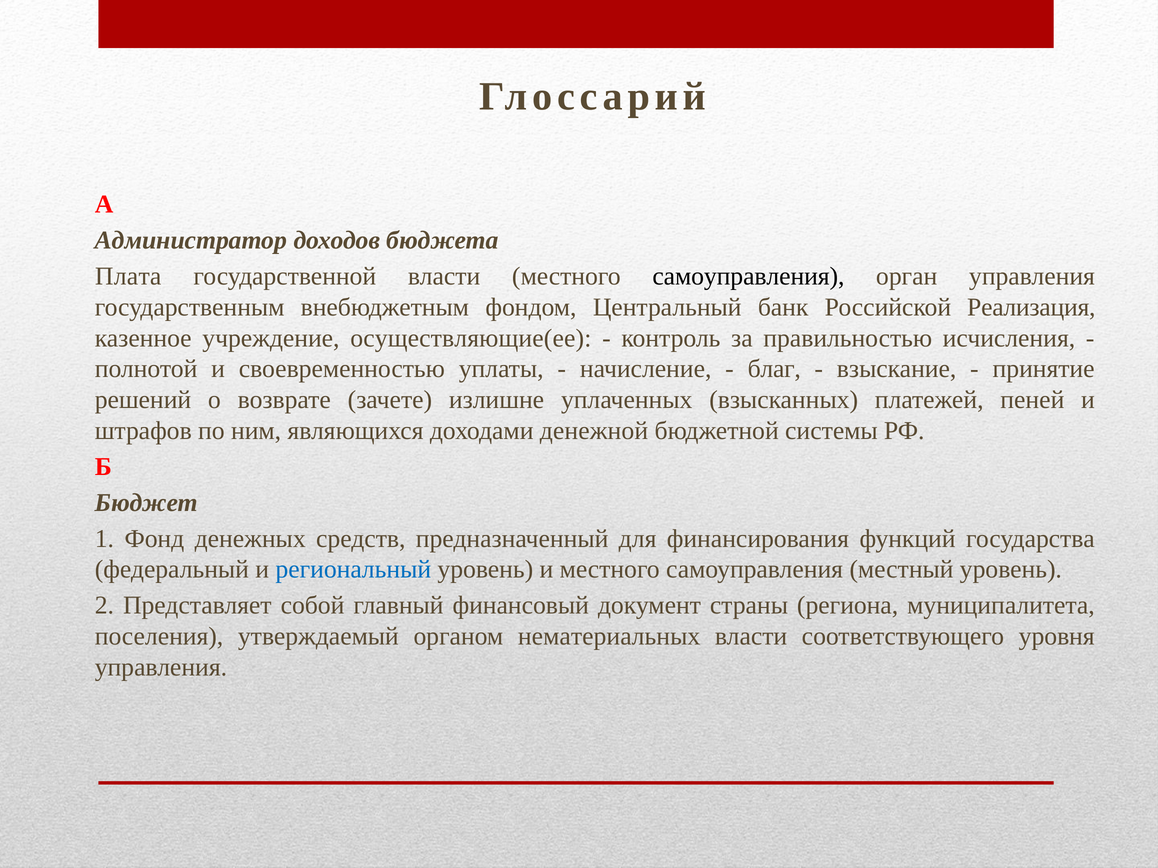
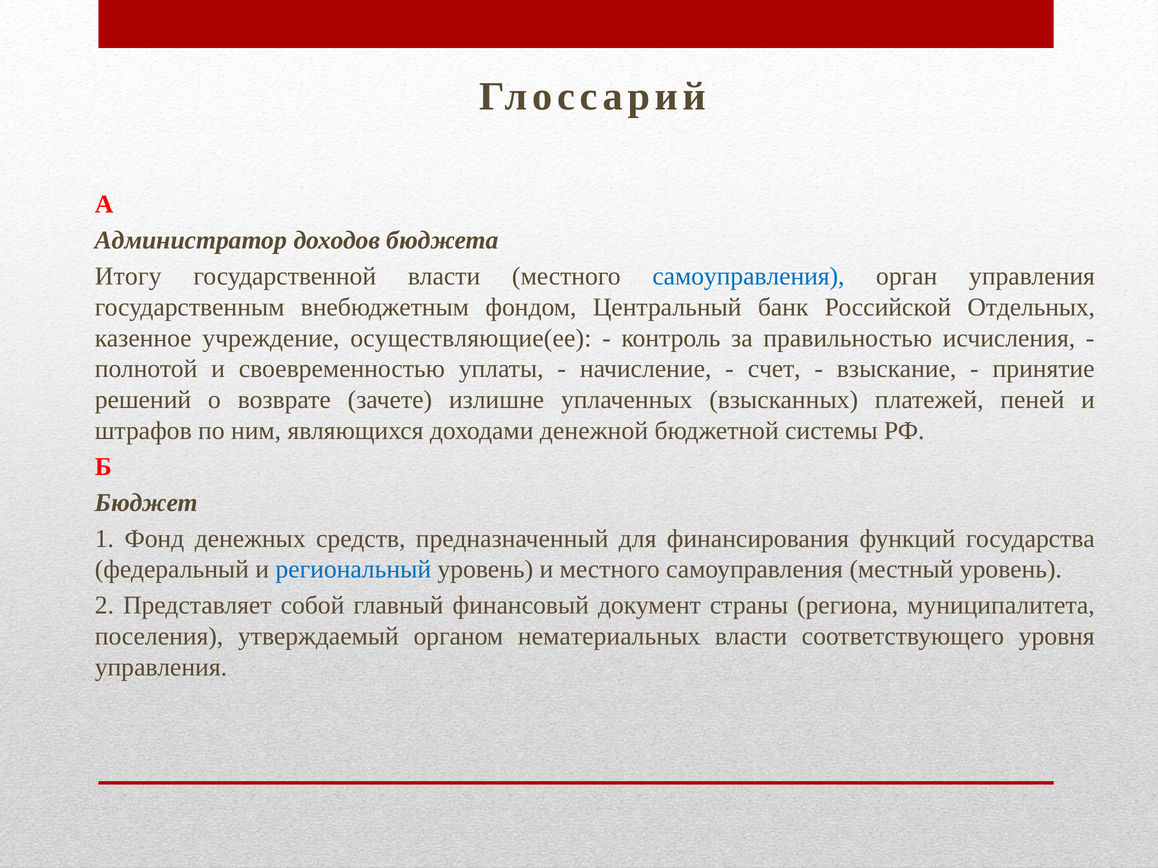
Плата: Плата -> Итогу (128, 277)
самоуправления colour: black -> blue (748, 277)
Реализация: Реализация -> Отдельных (1031, 307)
благ: благ -> счет (774, 369)
